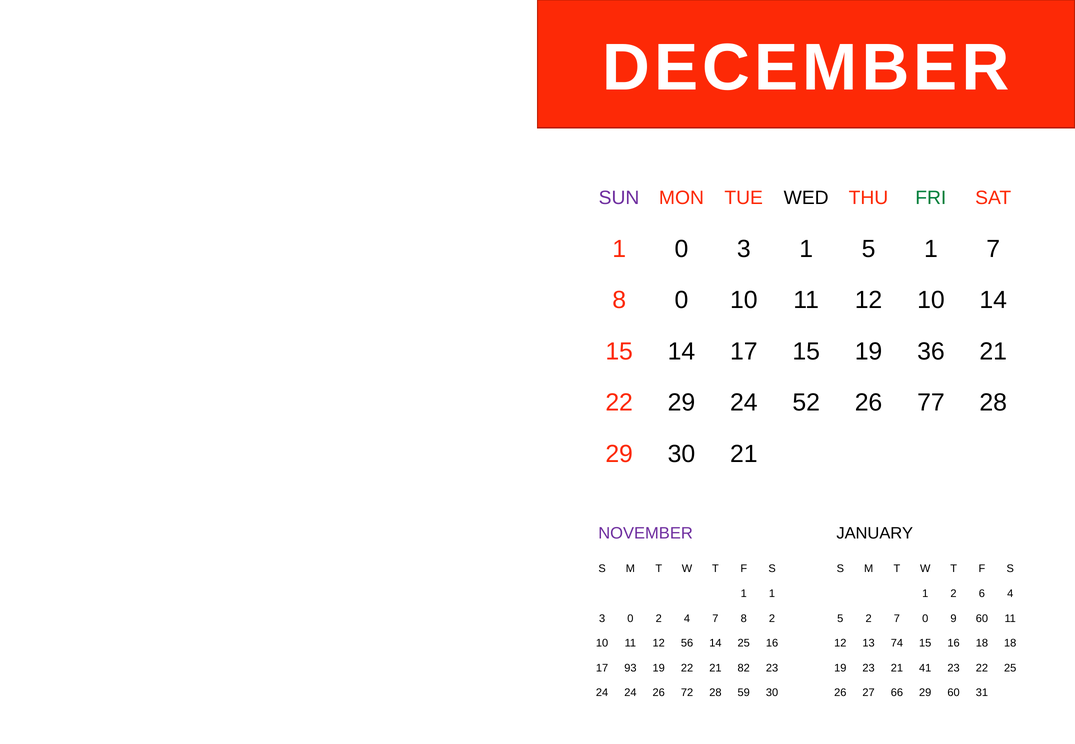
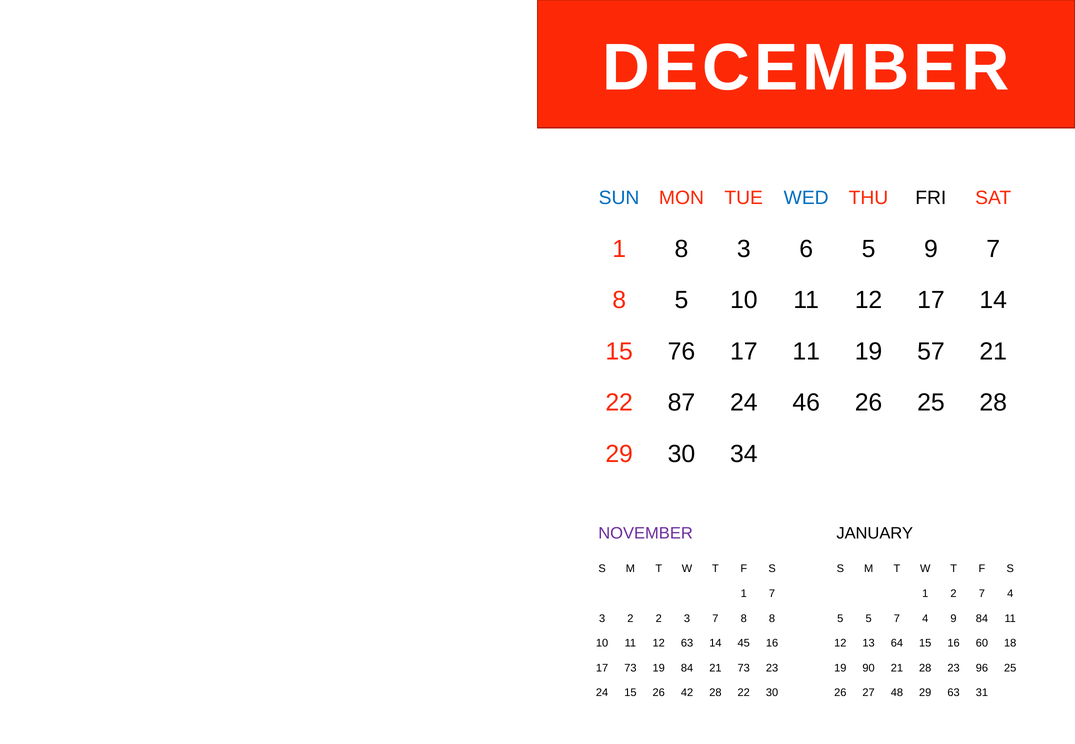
SUN colour: purple -> blue (619, 198)
WED colour: black -> blue (806, 198)
FRI colour: green -> black (931, 198)
1 0: 0 -> 8 (682, 249)
3 1: 1 -> 6 (806, 249)
5 1: 1 -> 9 (931, 249)
8 0: 0 -> 5 (682, 300)
12 10: 10 -> 17 (931, 300)
15 14: 14 -> 76 (682, 352)
17 15: 15 -> 11 (806, 352)
36: 36 -> 57 (931, 352)
22 29: 29 -> 87 (682, 403)
52: 52 -> 46 (806, 403)
26 77: 77 -> 25 (931, 403)
30 21: 21 -> 34 (744, 454)
1 1: 1 -> 7 (772, 594)
2 6: 6 -> 7 (982, 594)
3 0: 0 -> 2 (630, 619)
2 4: 4 -> 3 (687, 619)
8 2: 2 -> 8 (772, 619)
5 2: 2 -> 5 (869, 619)
0: 0 -> 4 (925, 619)
9 60: 60 -> 84 (982, 619)
12 56: 56 -> 63 (687, 643)
14 25: 25 -> 45 (744, 643)
74: 74 -> 64 (897, 643)
16 18: 18 -> 60 (982, 643)
17 93: 93 -> 73 (630, 668)
19 22: 22 -> 84 (687, 668)
21 82: 82 -> 73 (744, 668)
19 23: 23 -> 90 (869, 668)
21 41: 41 -> 28 (925, 668)
23 22: 22 -> 96 (982, 668)
24 24: 24 -> 15 (630, 693)
72: 72 -> 42 (687, 693)
28 59: 59 -> 22 (744, 693)
66: 66 -> 48 (897, 693)
29 60: 60 -> 63 (954, 693)
